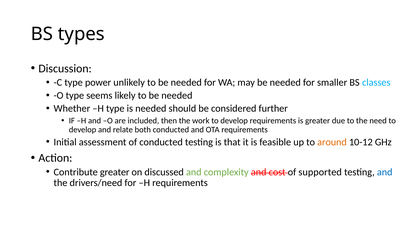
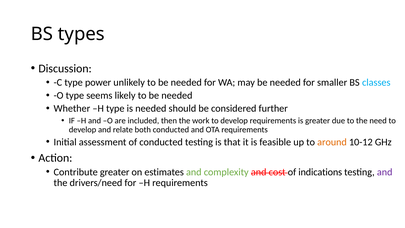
discussed: discussed -> estimates (164, 172)
supported: supported -> indications (320, 172)
and colour: blue -> purple (385, 172)
